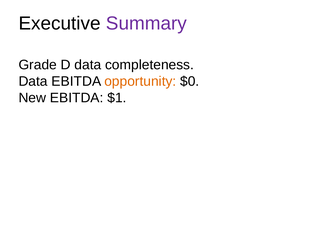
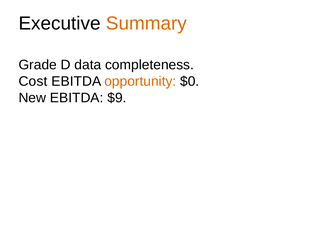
Summary colour: purple -> orange (146, 24)
Data: Data -> Cost (33, 82)
$1: $1 -> $9 (117, 98)
